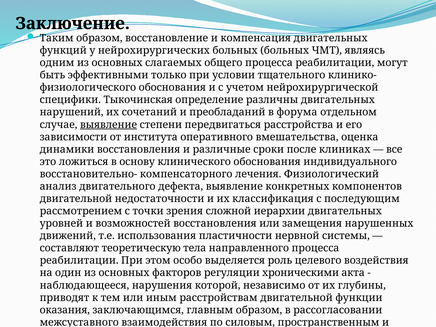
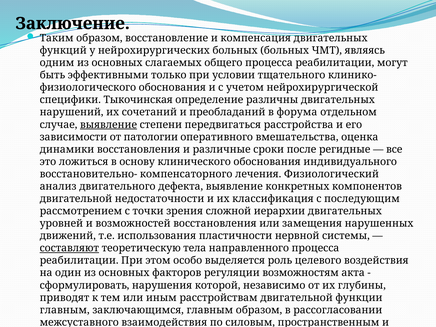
института: института -> патологии (151, 137)
клиниках: клиниках -> регидные (345, 149)
составляют underline: none -> present (69, 248)
хроническими: хроническими -> возможностям (301, 273)
наблюдающееся: наблюдающееся -> сформулировать (84, 285)
оказания: оказания -> главным (65, 310)
